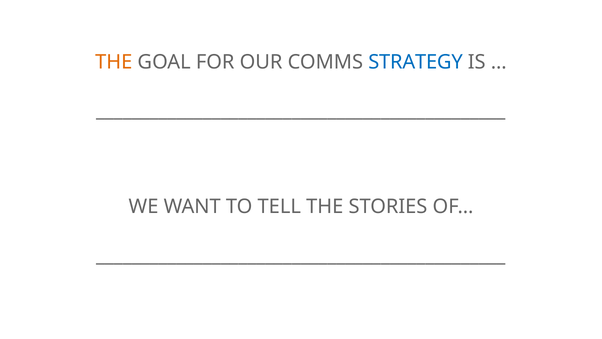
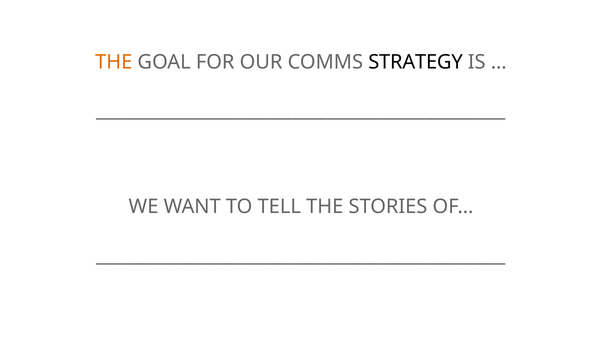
STRATEGY colour: blue -> black (416, 62)
